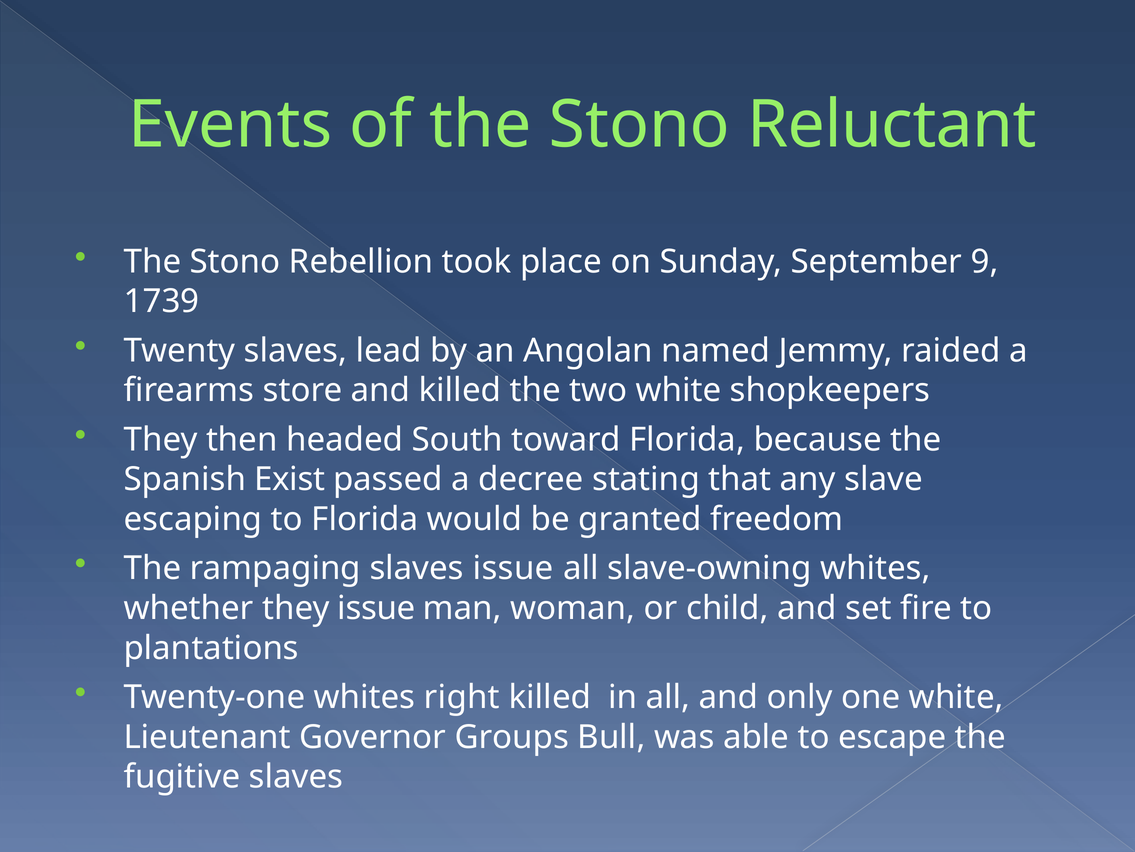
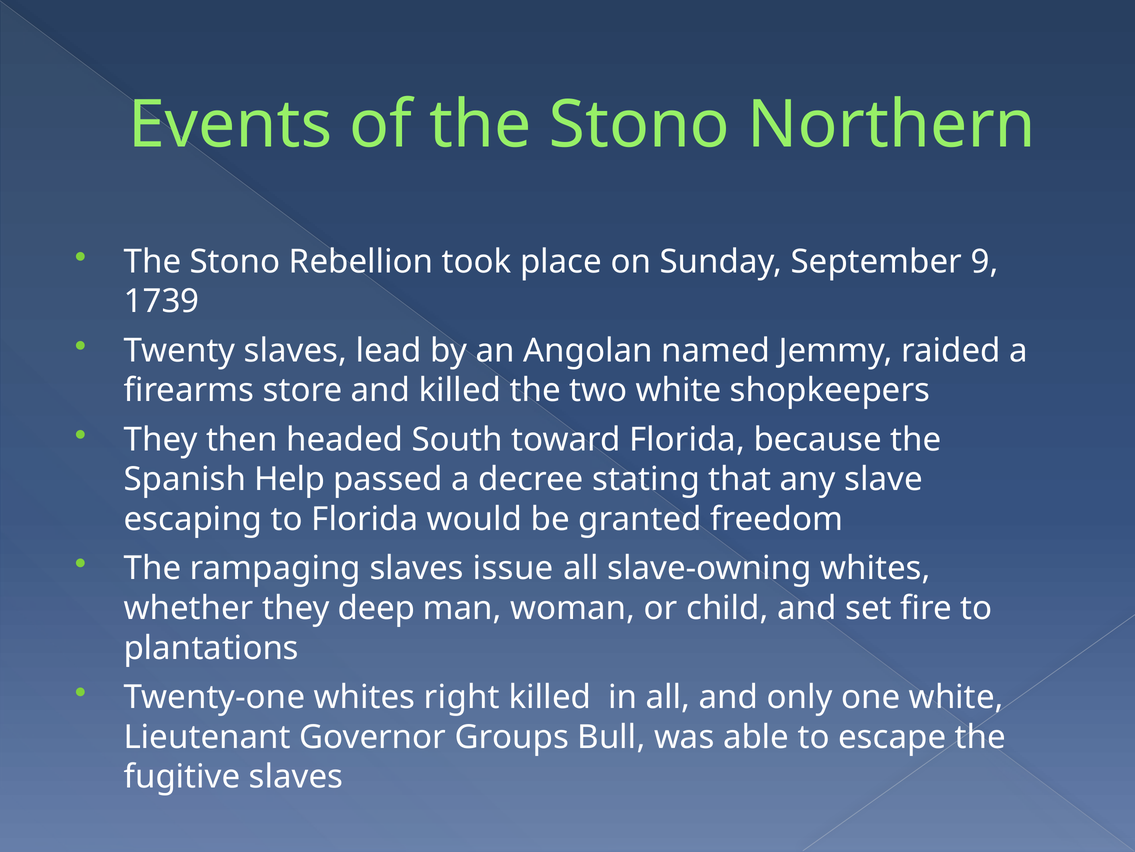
Reluctant: Reluctant -> Northern (892, 125)
Exist: Exist -> Help (290, 479)
they issue: issue -> deep (376, 608)
